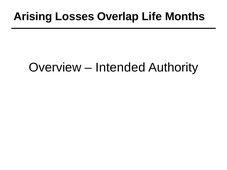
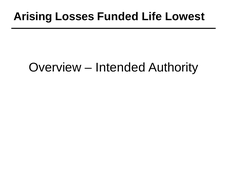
Overlap: Overlap -> Funded (118, 16)
Months: Months -> Lowest (185, 16)
